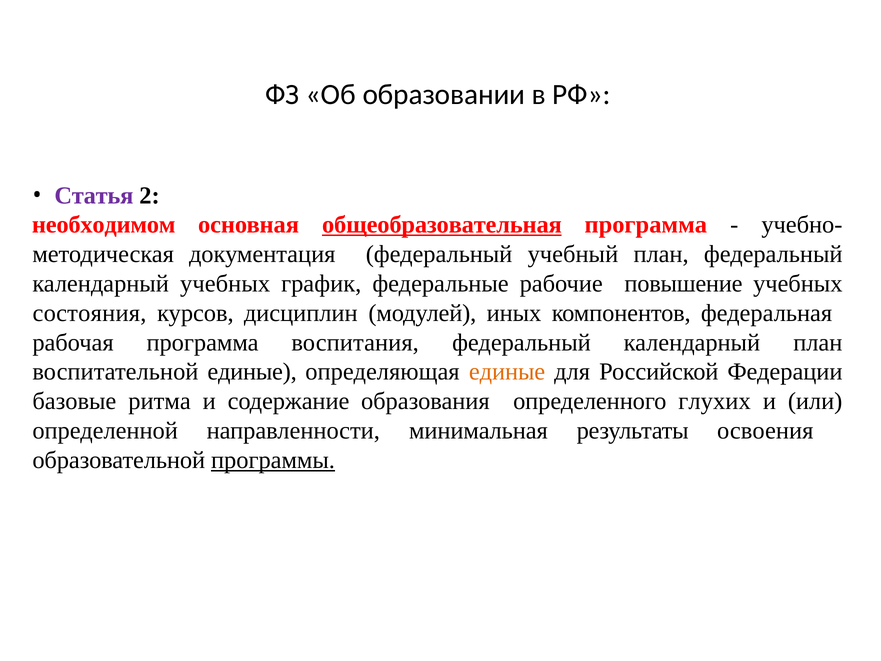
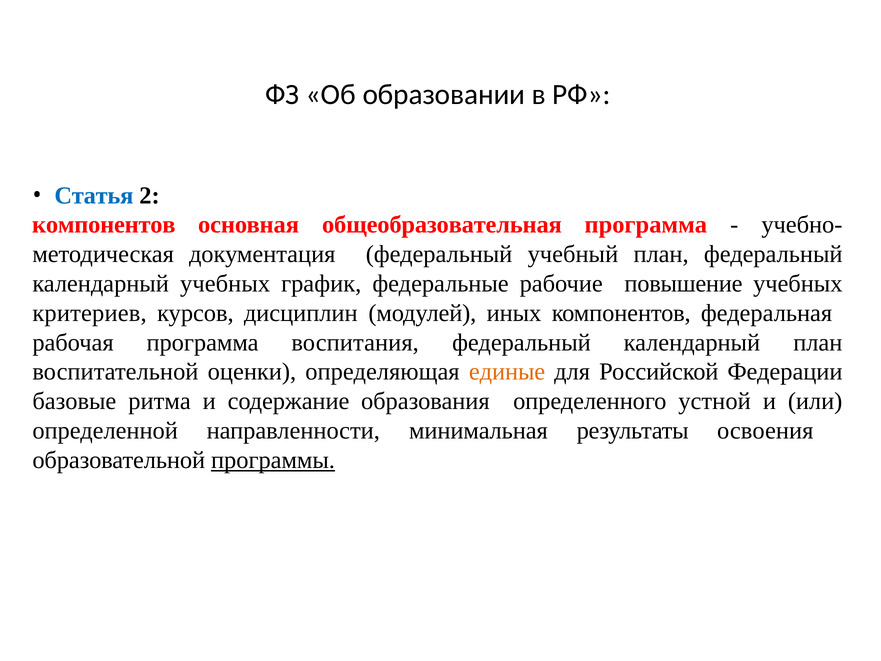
Статья colour: purple -> blue (94, 195)
необходимом: необходимом -> компонентов (104, 225)
общеобразовательная underline: present -> none (442, 225)
состояния: состояния -> критериев (90, 313)
воспитательной единые: единые -> оценки (252, 372)
глухих: глухих -> устной (715, 401)
